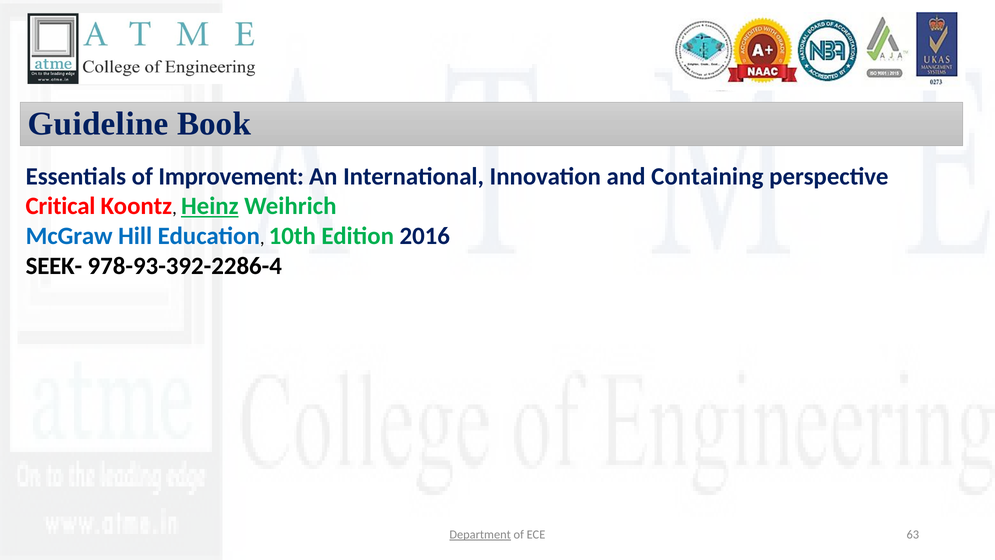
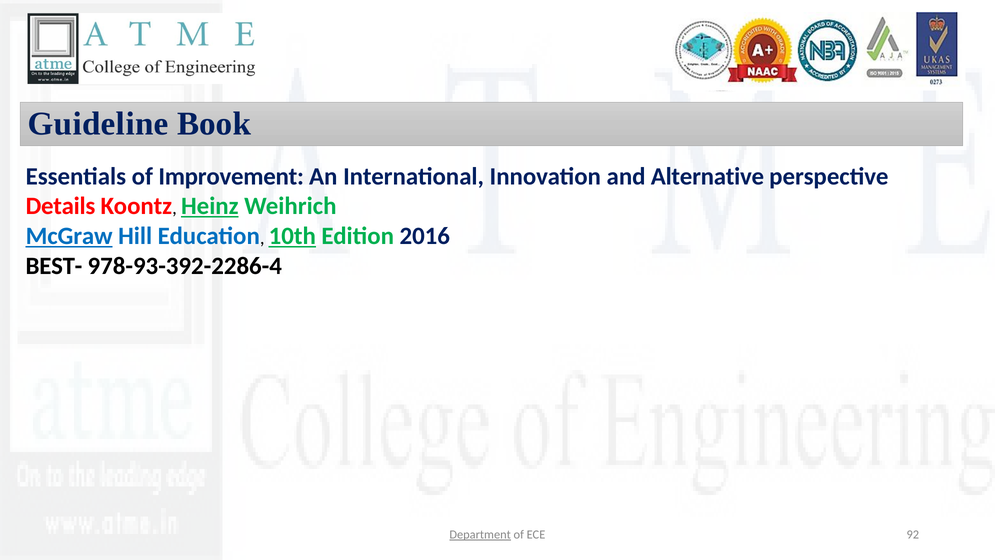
Containing: Containing -> Alternative (707, 176)
Critical: Critical -> Details (60, 206)
McGraw underline: none -> present (69, 236)
10th underline: none -> present (292, 236)
SEEK-: SEEK- -> BEST- (54, 266)
63: 63 -> 92 (913, 534)
